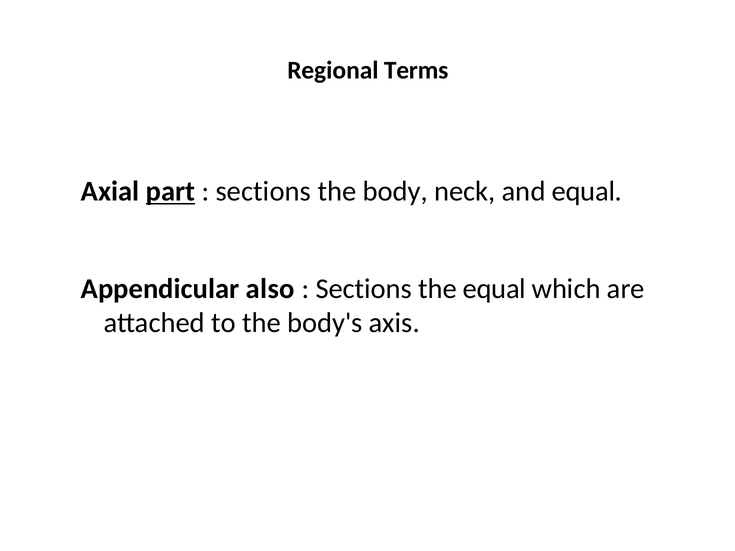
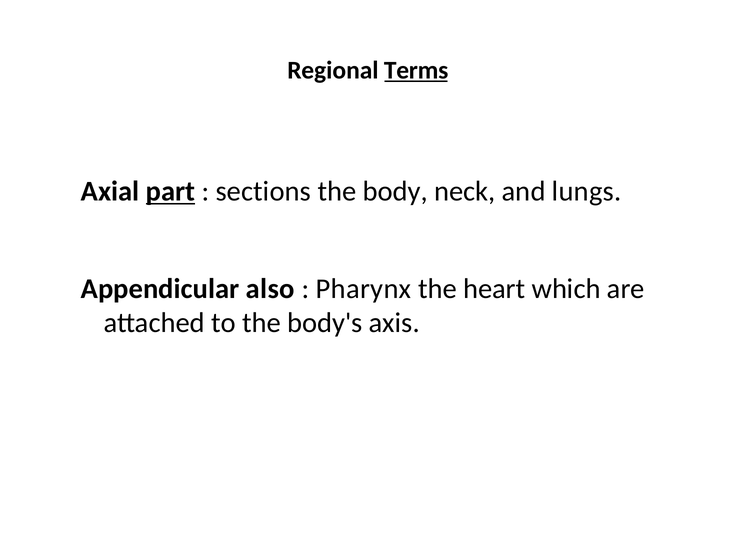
Terms underline: none -> present (416, 70)
and equal: equal -> lungs (587, 192)
Sections: Sections -> Pharynx (363, 289)
the equal: equal -> heart (494, 289)
